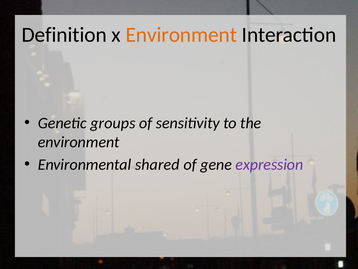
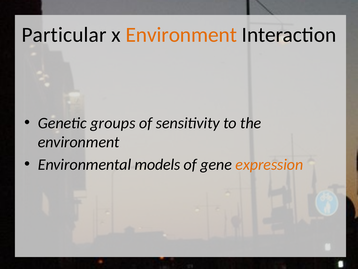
Definition: Definition -> Particular (64, 35)
shared: shared -> models (157, 164)
expression colour: purple -> orange (269, 164)
